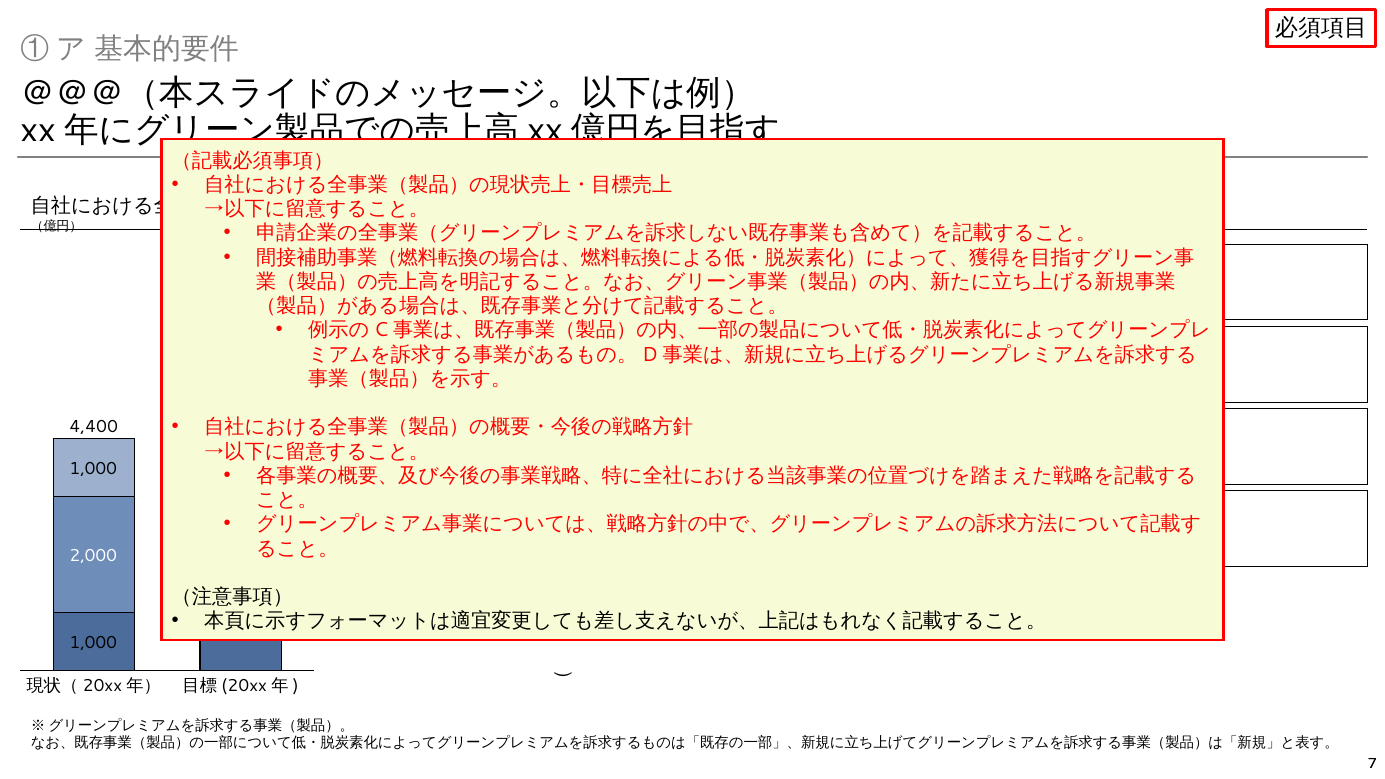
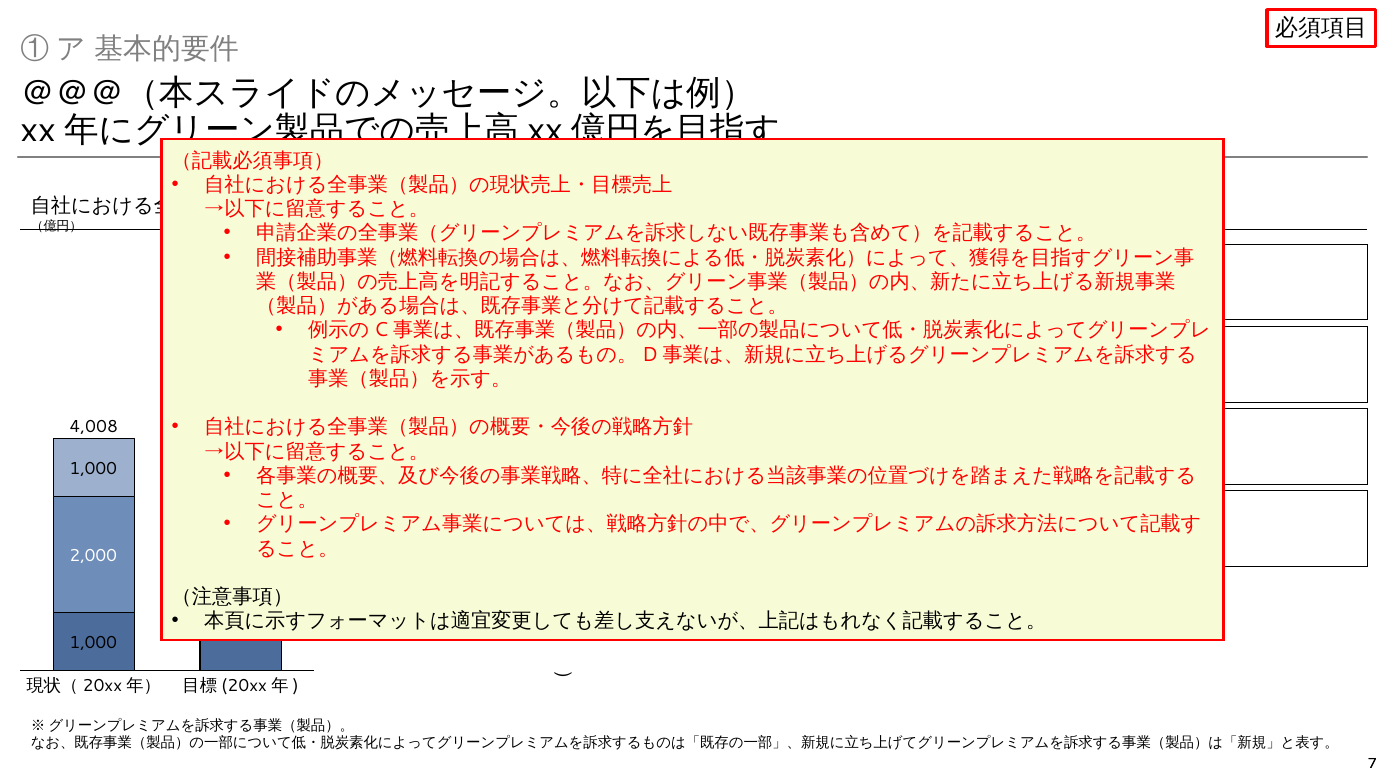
4,400: 4,400 -> 4,008 (94, 427)
